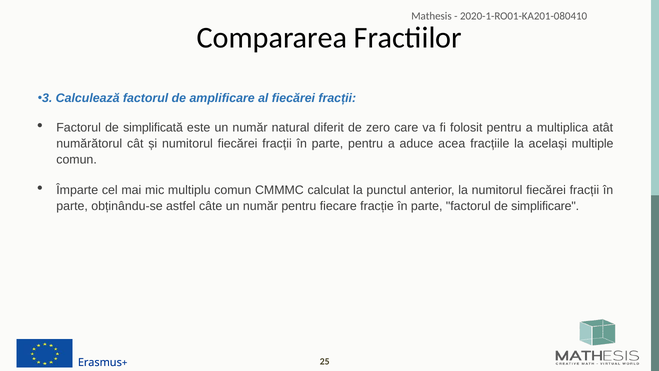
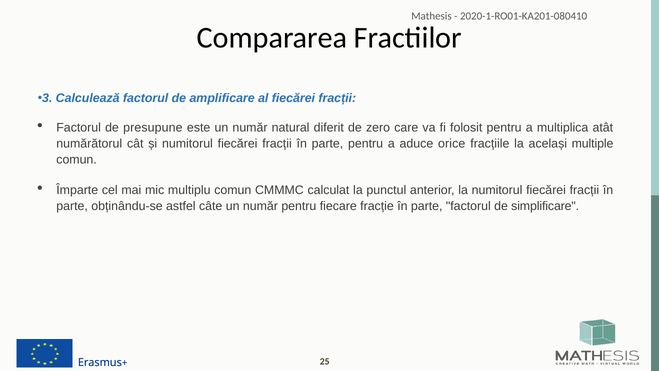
simplificată: simplificată -> presupune (153, 128)
acea: acea -> orice (452, 144)
